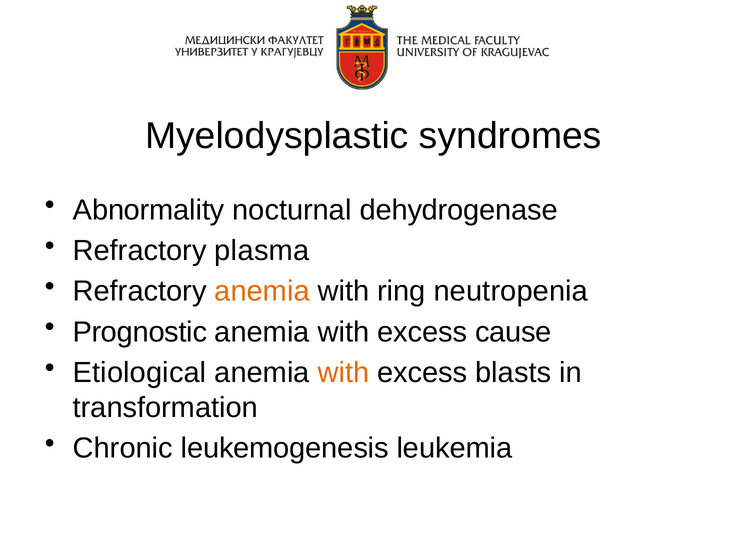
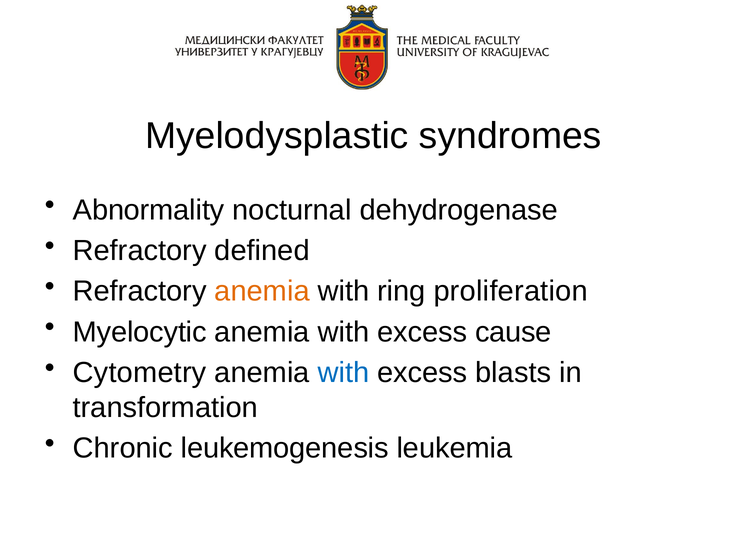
plasma: plasma -> defined (262, 251)
neutropenia: neutropenia -> proliferation (511, 291)
Prognostic: Prognostic -> Myelocytic (140, 332)
Etiological: Etiological -> Cytometry (140, 373)
with colour: orange -> blue (343, 373)
